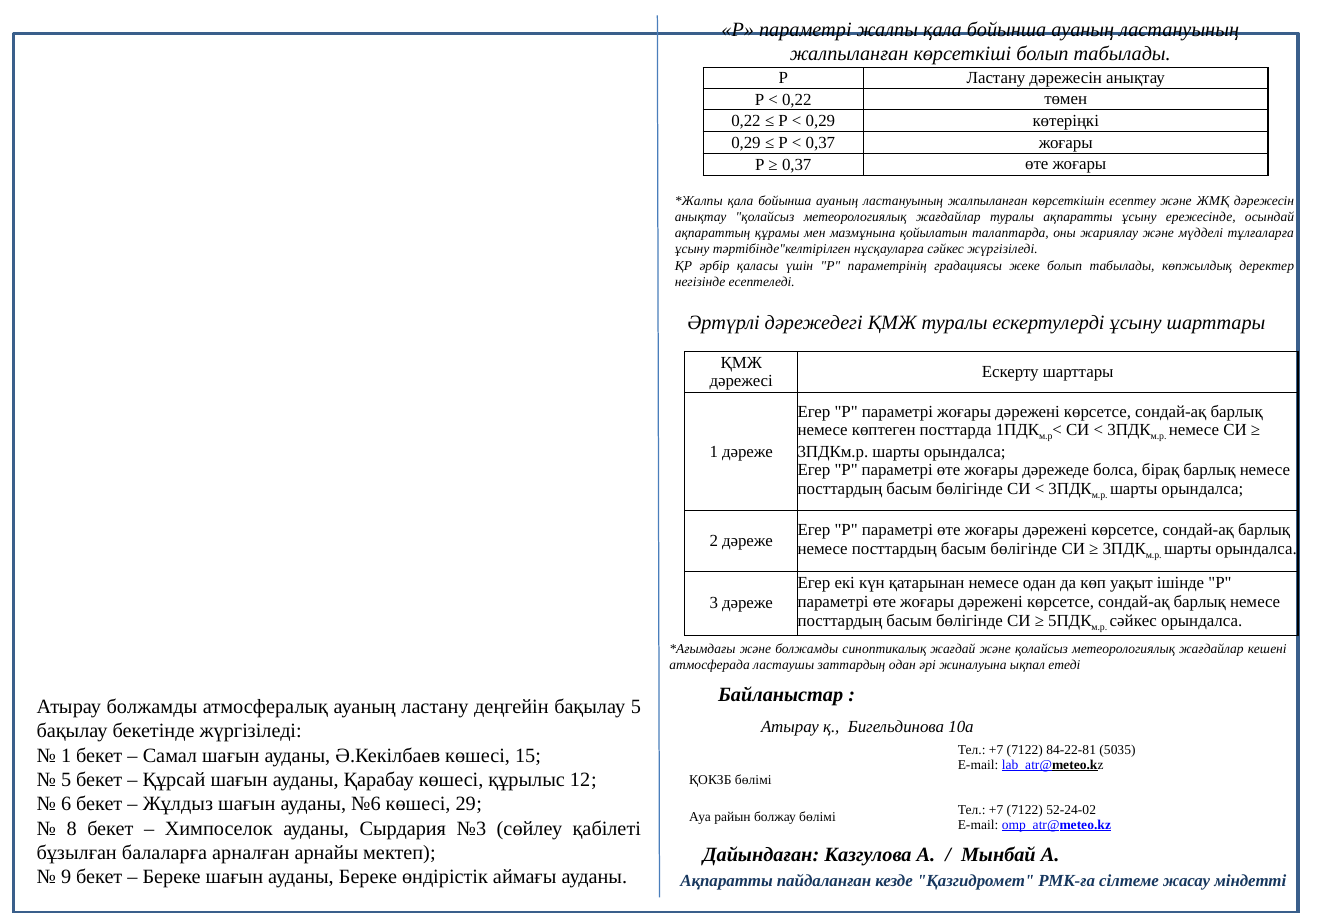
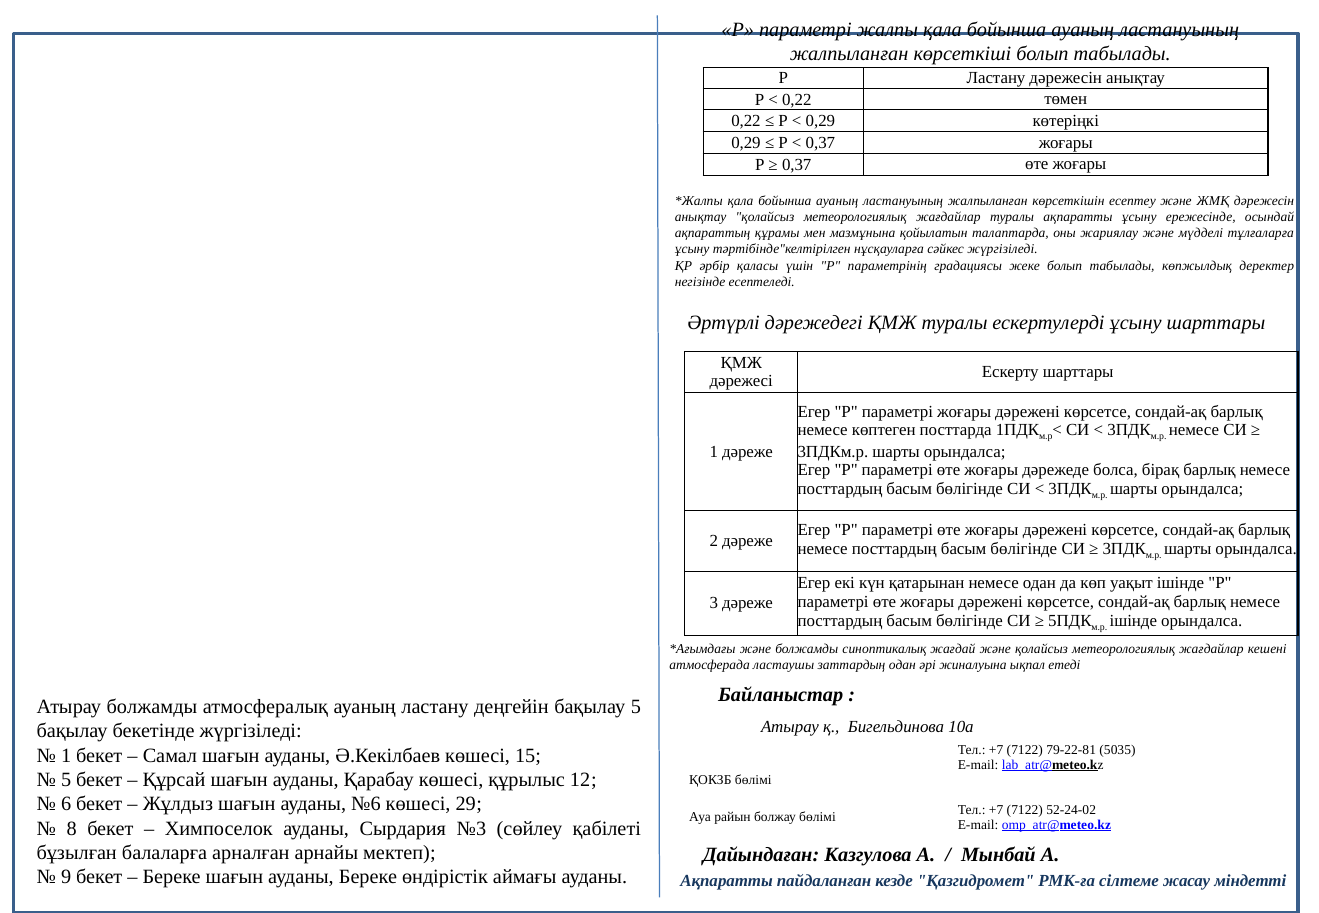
сәйкес: сәйкес -> ішінде (1133, 621)
84-22-81: 84-22-81 -> 79-22-81 (1071, 750)
